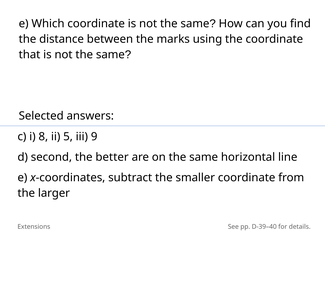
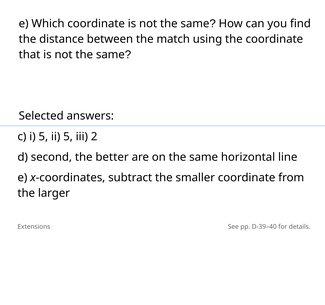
marks: marks -> match (173, 39)
i 8: 8 -> 5 (43, 137)
9: 9 -> 2 (94, 137)
